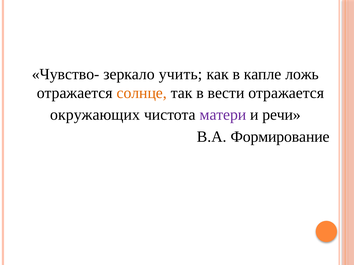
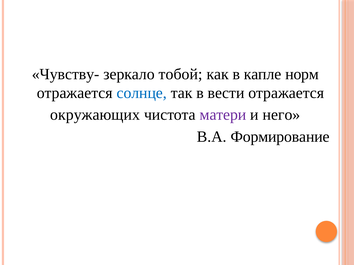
Чувство-: Чувство- -> Чувству- (66, 74)
учить: учить -> тобой (181, 74)
ложь: ложь -> норм (302, 74)
солнце colour: orange -> blue (142, 93)
речи: речи -> него (281, 115)
